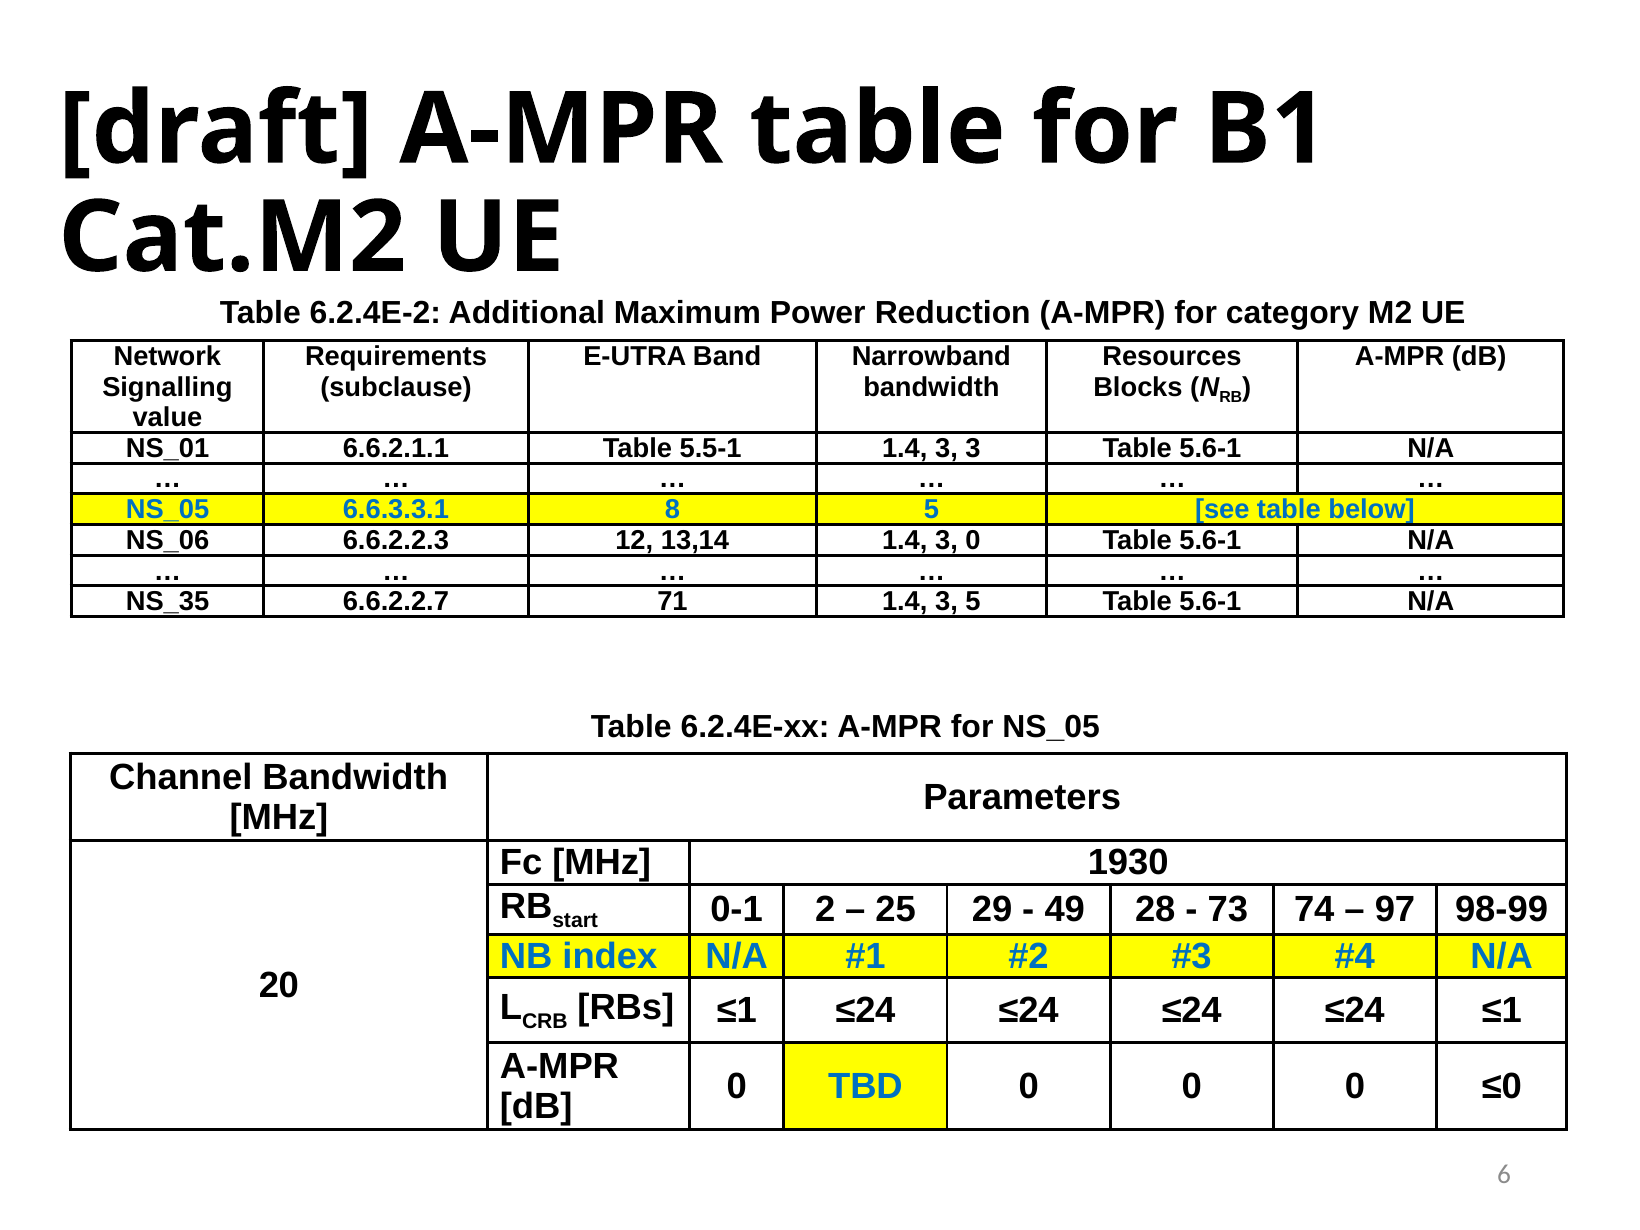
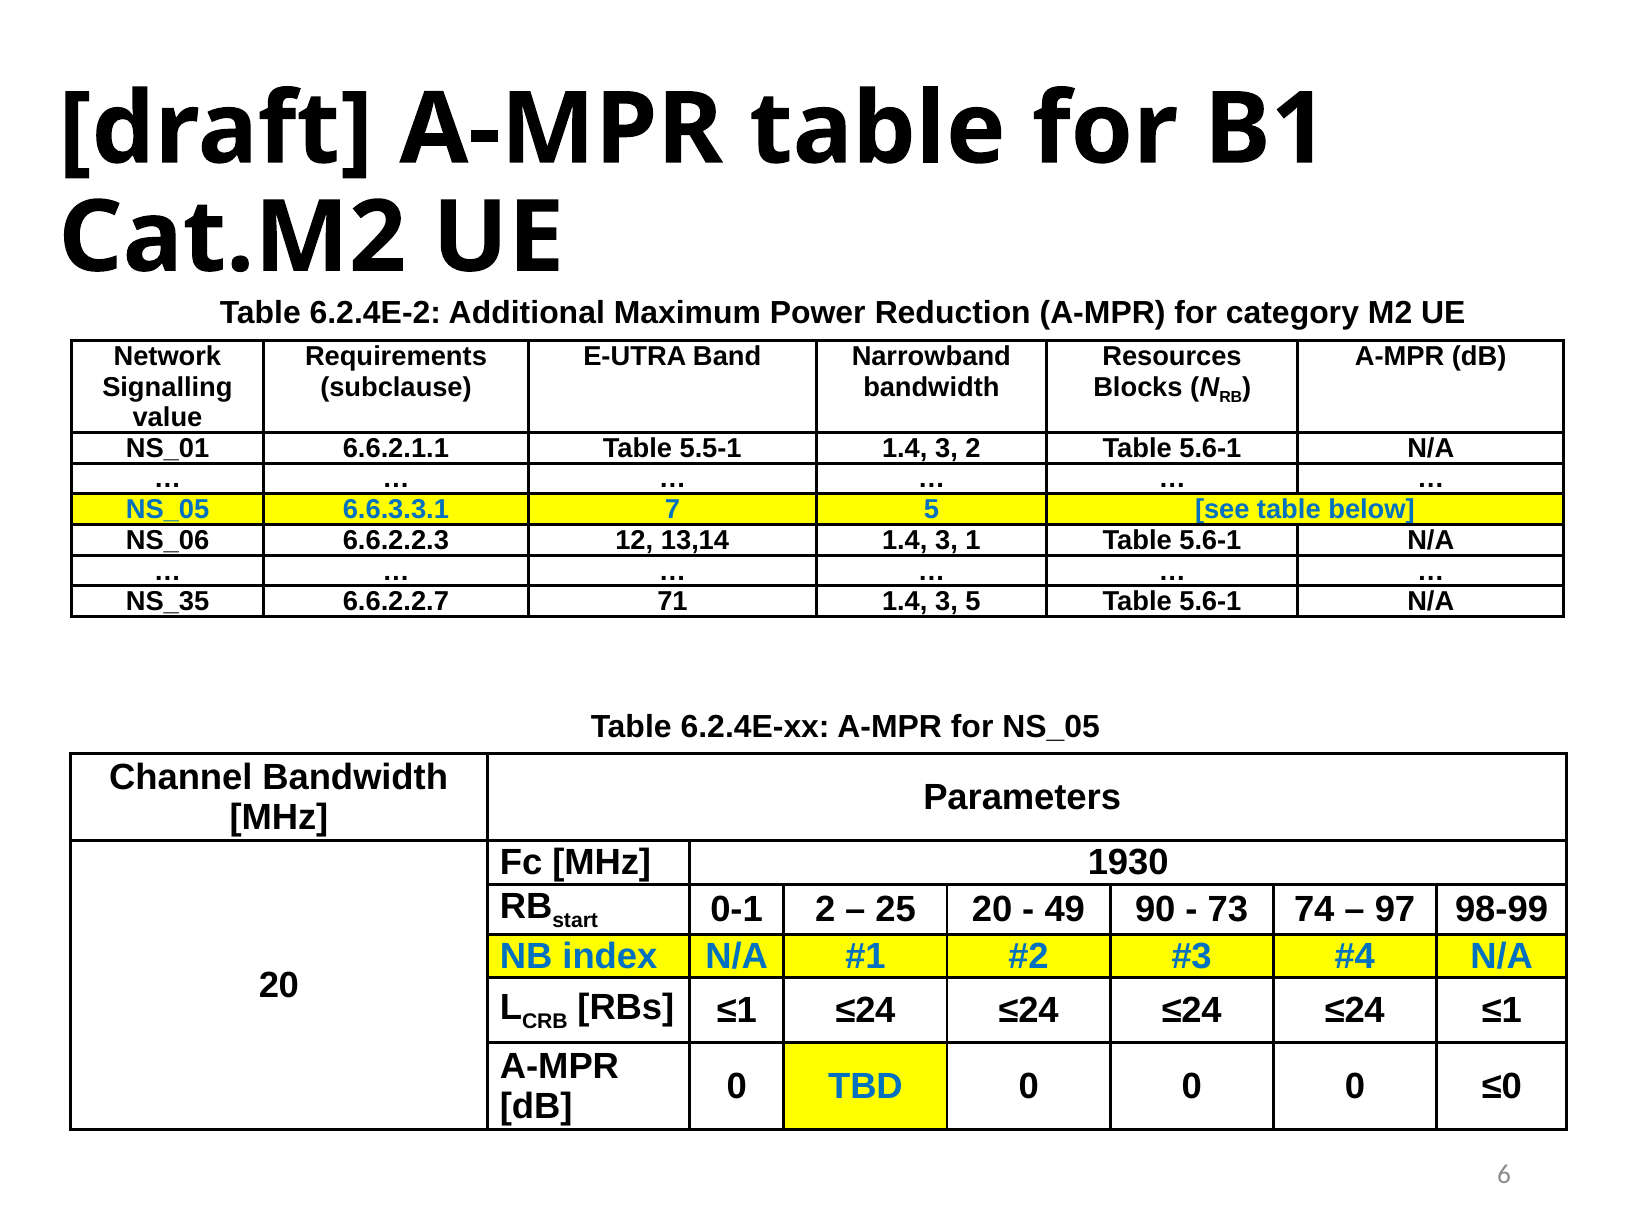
3 3: 3 -> 2 (973, 448)
8: 8 -> 7 (673, 510)
3 0: 0 -> 1 (973, 540)
25 29: 29 -> 20 (992, 910)
28: 28 -> 90 (1155, 910)
